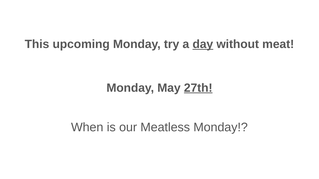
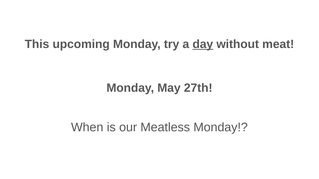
27th underline: present -> none (198, 88)
